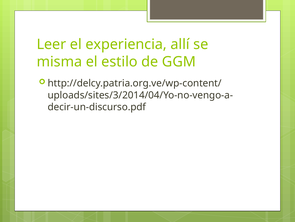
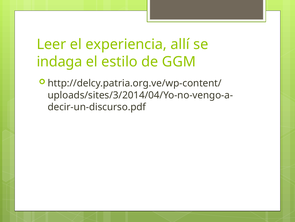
misma: misma -> indaga (59, 61)
